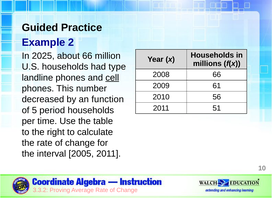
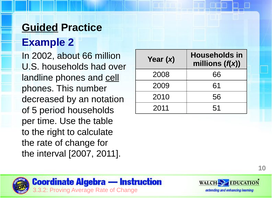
Guided underline: none -> present (40, 28)
2025: 2025 -> 2002 (43, 56)
type: type -> over (117, 67)
function: function -> notation (108, 99)
2005: 2005 -> 2007 (81, 154)
